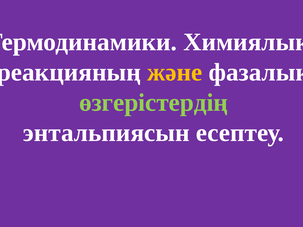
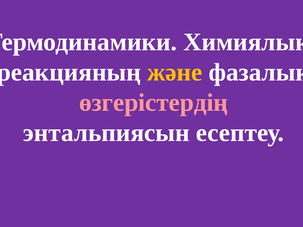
өзгерістердің colour: light green -> pink (154, 103)
